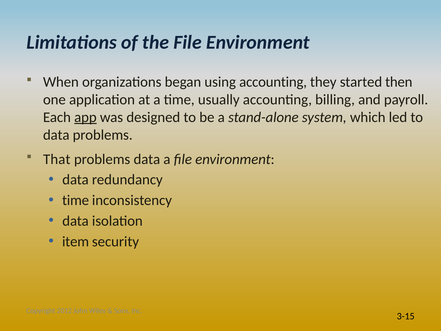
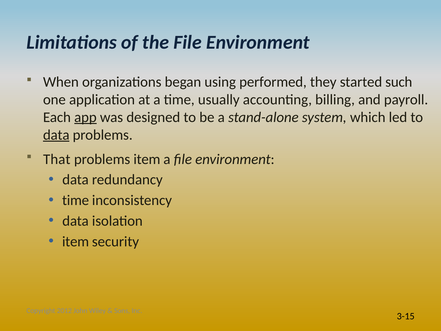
using accounting: accounting -> performed (273, 82)
then: then -> such (399, 82)
data underline: none -> present (56, 135)
problems data: data -> item (147, 159)
